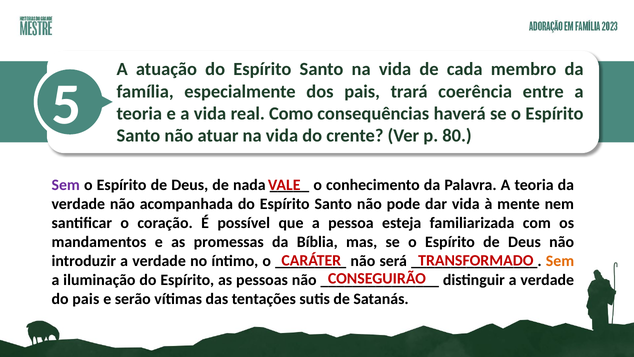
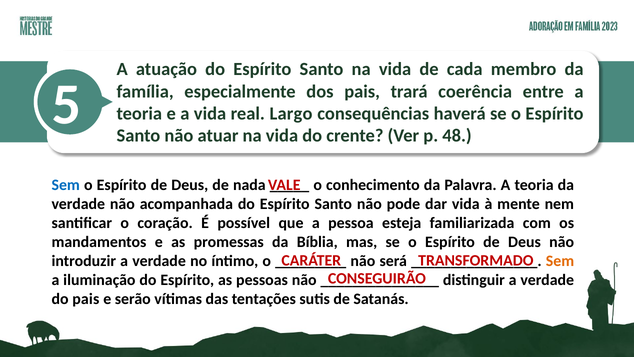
Como: Como -> Largo (291, 114)
80: 80 -> 48 (457, 136)
Sem colour: purple -> blue (66, 185)
